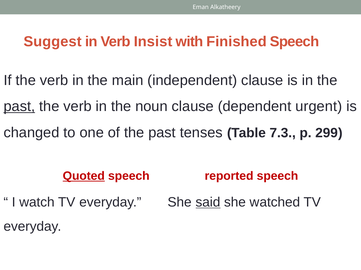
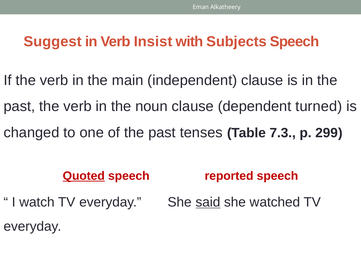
Finished: Finished -> Subjects (237, 42)
past underline: present -> none (19, 107)
urgent: urgent -> turned (319, 107)
